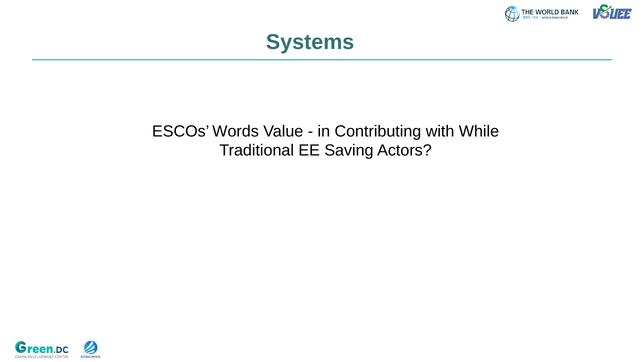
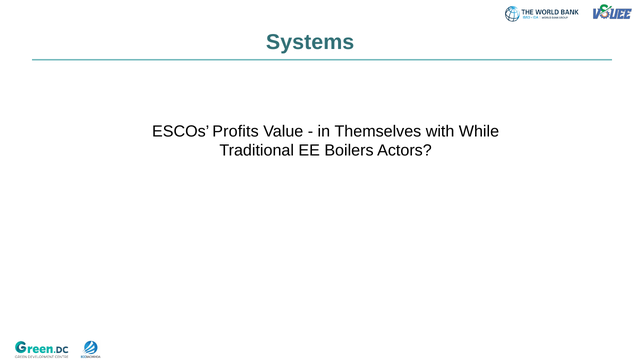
Words: Words -> Profits (236, 131)
Contributing: Contributing -> Themselves (378, 131)
Saving: Saving -> Boilers (349, 151)
